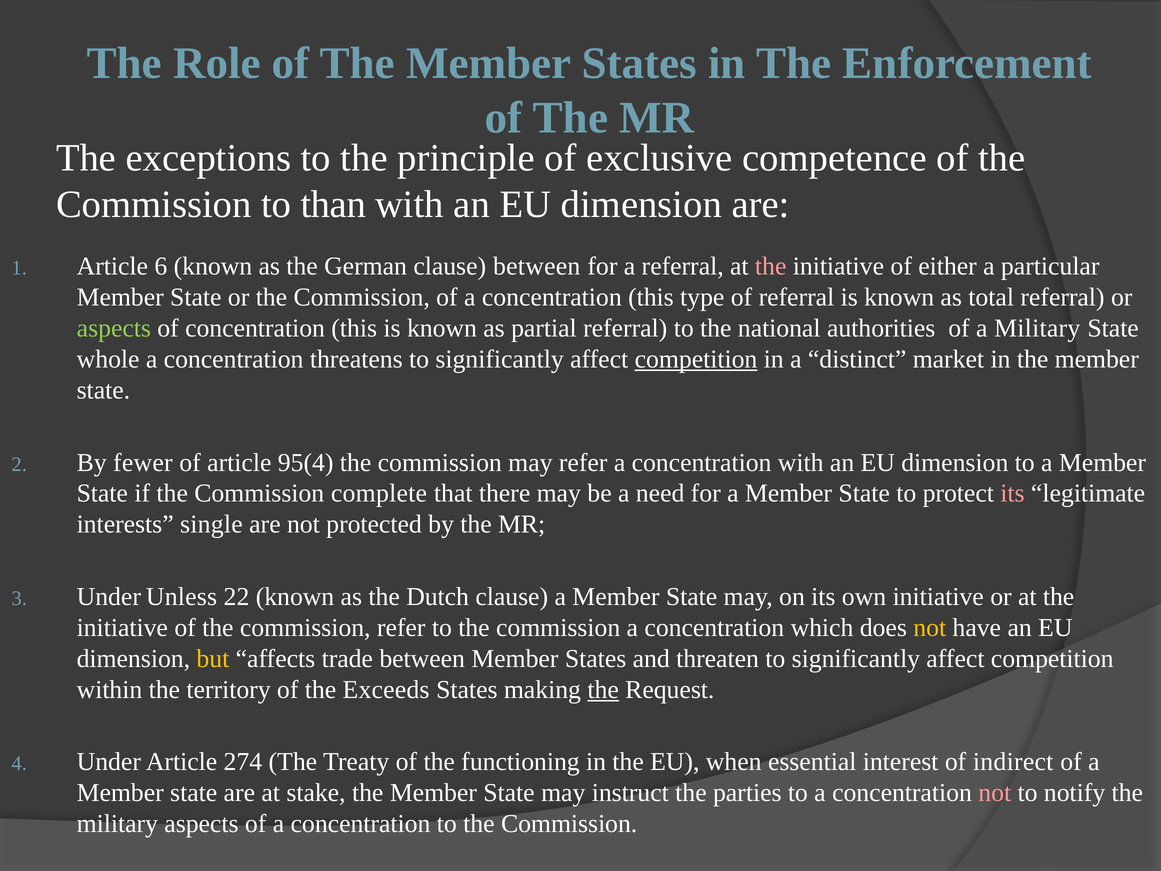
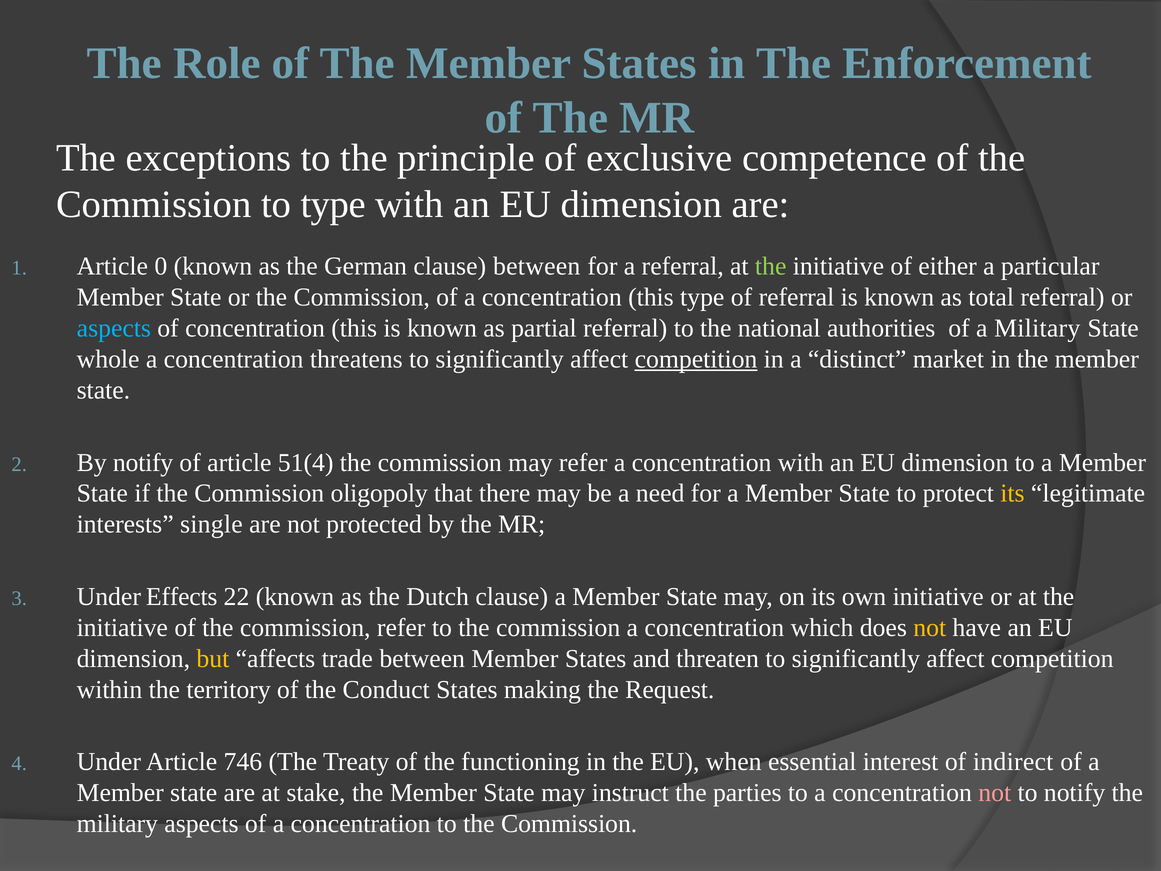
to than: than -> type (333, 205)
6: 6 -> 0 (161, 266)
the colour: pink -> light green (771, 266)
aspects colour: light green -> light blue (114, 328)
By fewer: fewer -> notify (143, 462)
95(4: 95(4 -> 51(4 (306, 462)
complete: complete -> oligopoly (379, 493)
its colour: pink -> yellow (1012, 493)
Unless: Unless -> Effects (182, 596)
Exceeds: Exceeds -> Conduct (386, 689)
the underline: present -> none (603, 689)
274: 274 -> 746 (243, 762)
